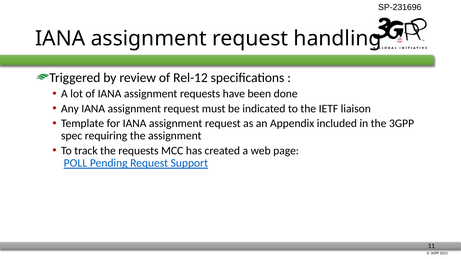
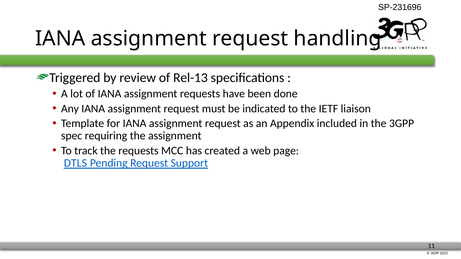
Rel-12: Rel-12 -> Rel-13 (190, 78)
POLL: POLL -> DTLS (75, 163)
